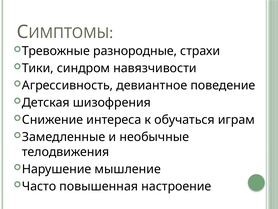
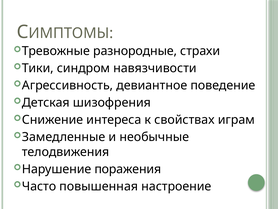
обучаться: обучаться -> свойствах (184, 120)
мышление: мышление -> поражения (128, 169)
